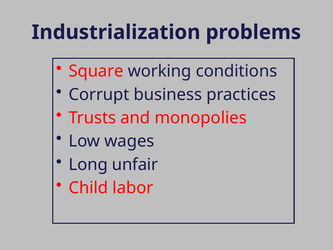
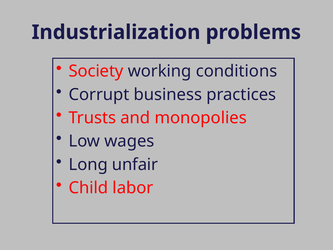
Square: Square -> Society (96, 71)
